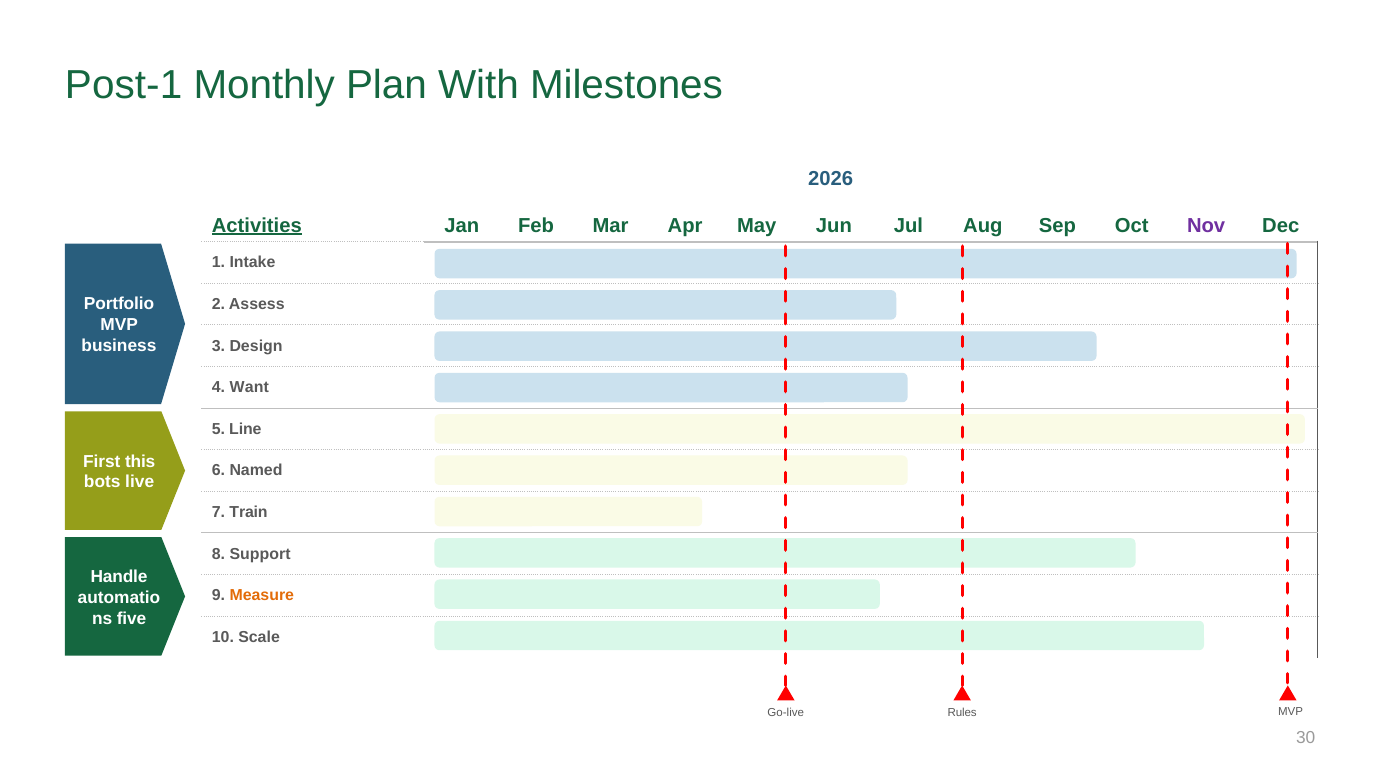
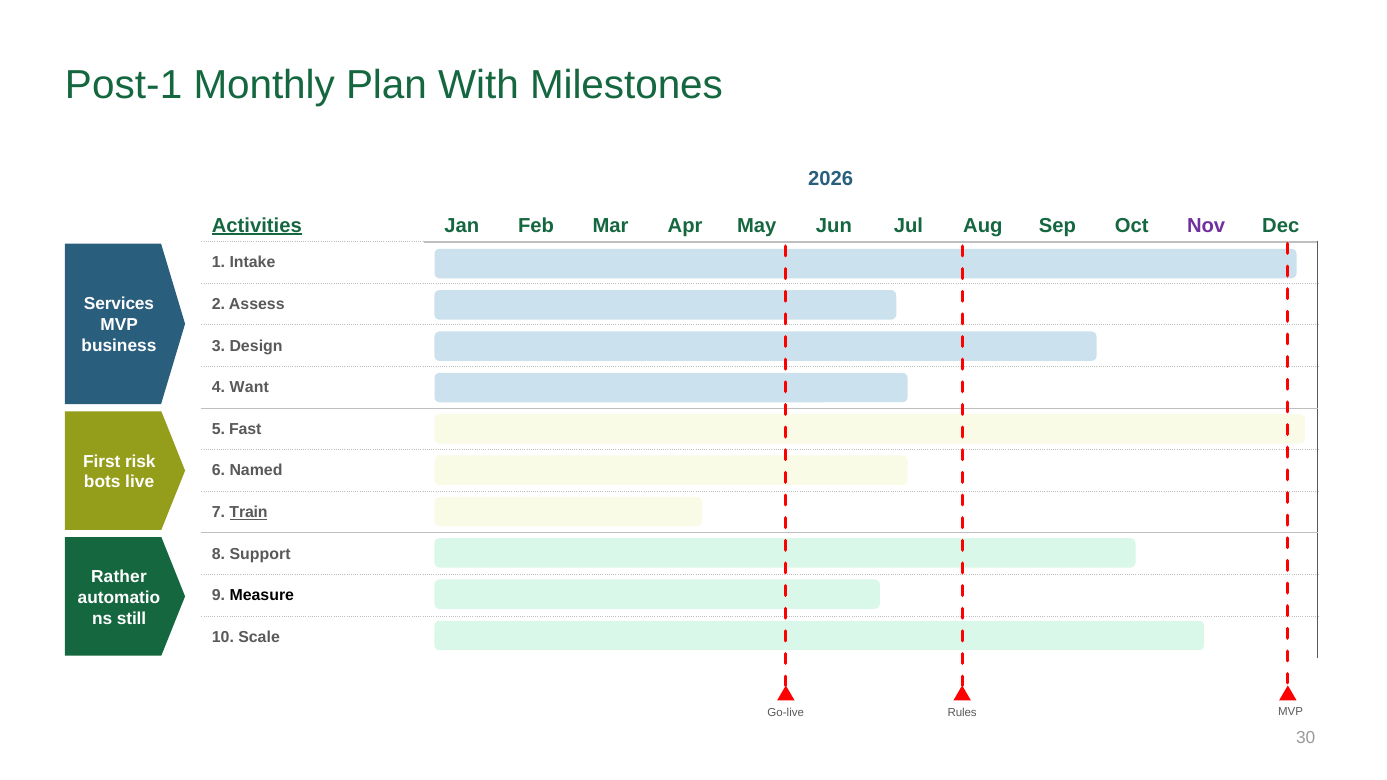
Portfolio: Portfolio -> Services (119, 304)
Line: Line -> Fast (245, 429)
this: this -> risk (140, 461)
Train underline: none -> present (249, 512)
Handle: Handle -> Rather (119, 577)
Measure colour: orange -> black (262, 596)
five: five -> still (132, 618)
